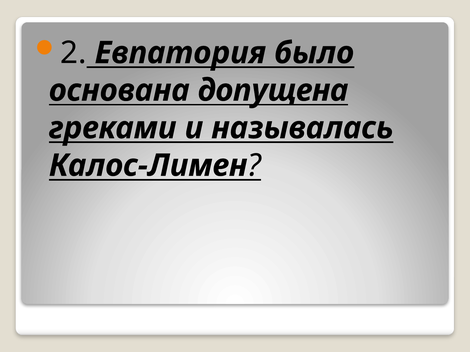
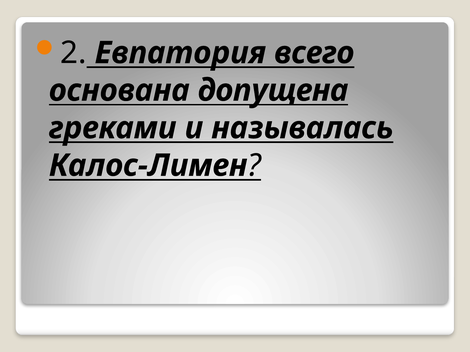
было: было -> всего (314, 53)
